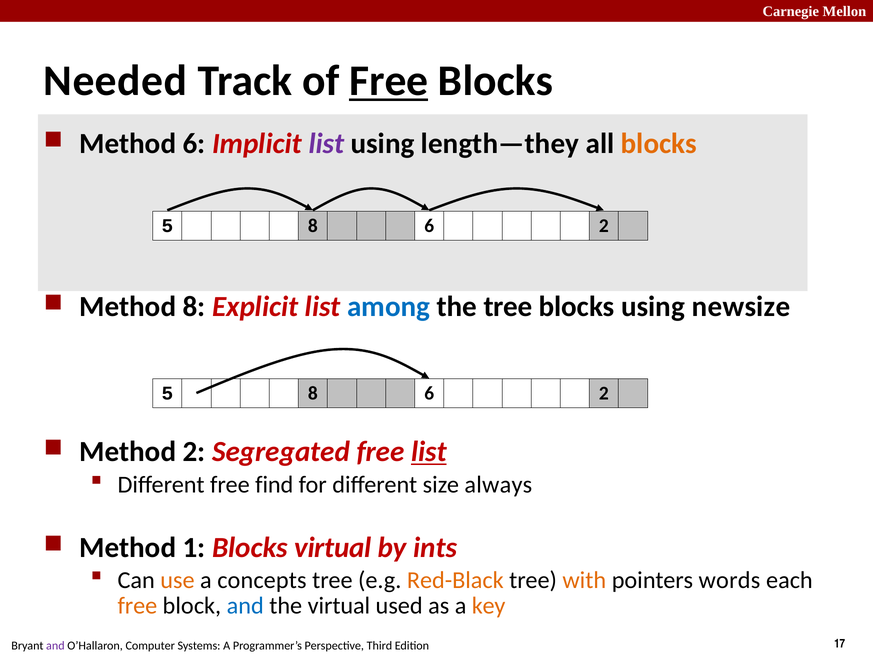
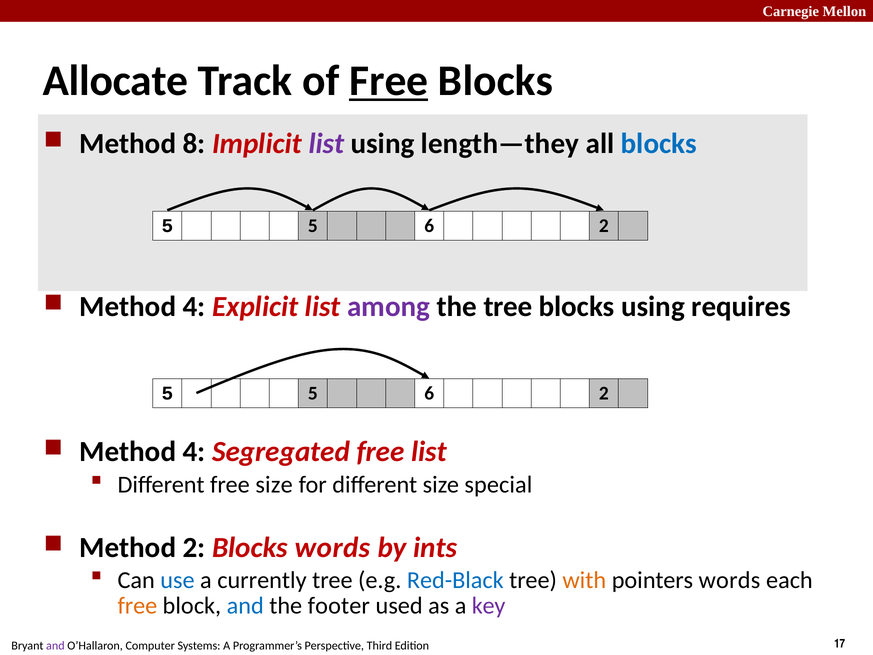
Needed: Needed -> Allocate (116, 81)
Method 6: 6 -> 8 (194, 144)
blocks colour: orange -> blue (659, 144)
8: 8 -> 5 (313, 226)
8: 8 -> 4 (194, 307)
among colour: blue -> purple (389, 307)
newsize: newsize -> requires (741, 307)
8: 8 -> 5 (313, 393)
2: 2 -> 4 (194, 452)
list underline: present -> none (429, 452)
free find: find -> size (274, 484)
always: always -> special (498, 484)
Method 1: 1 -> 2 (194, 547)
Blocks virtual: virtual -> words (333, 547)
use colour: orange -> blue (177, 580)
concepts: concepts -> currently (262, 580)
Red-Black colour: orange -> blue (455, 580)
the virtual: virtual -> footer (339, 606)
key colour: orange -> purple (489, 606)
